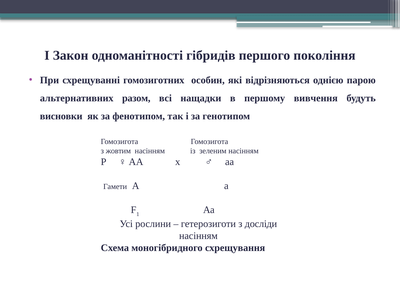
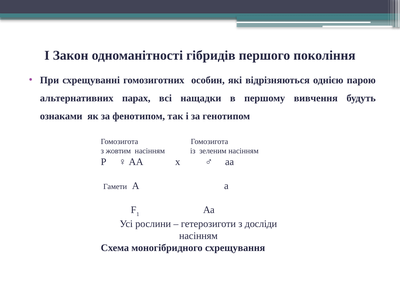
разом: разом -> парах (136, 98)
висновки: висновки -> ознаками (61, 116)
